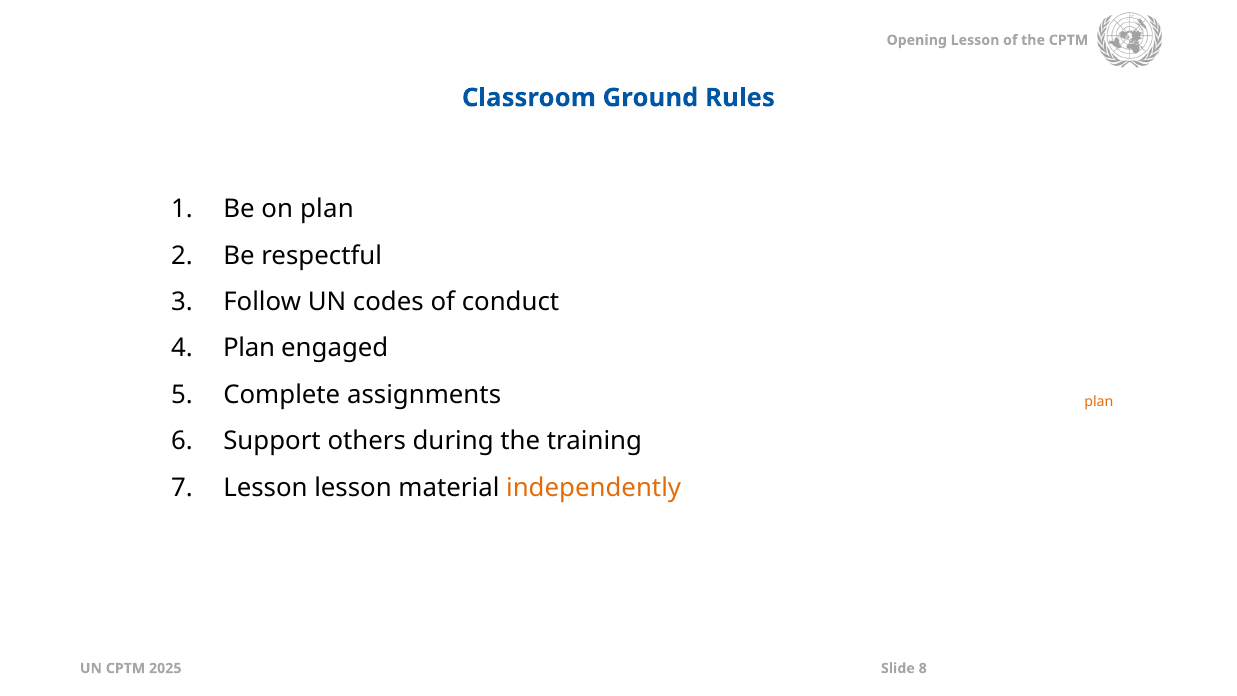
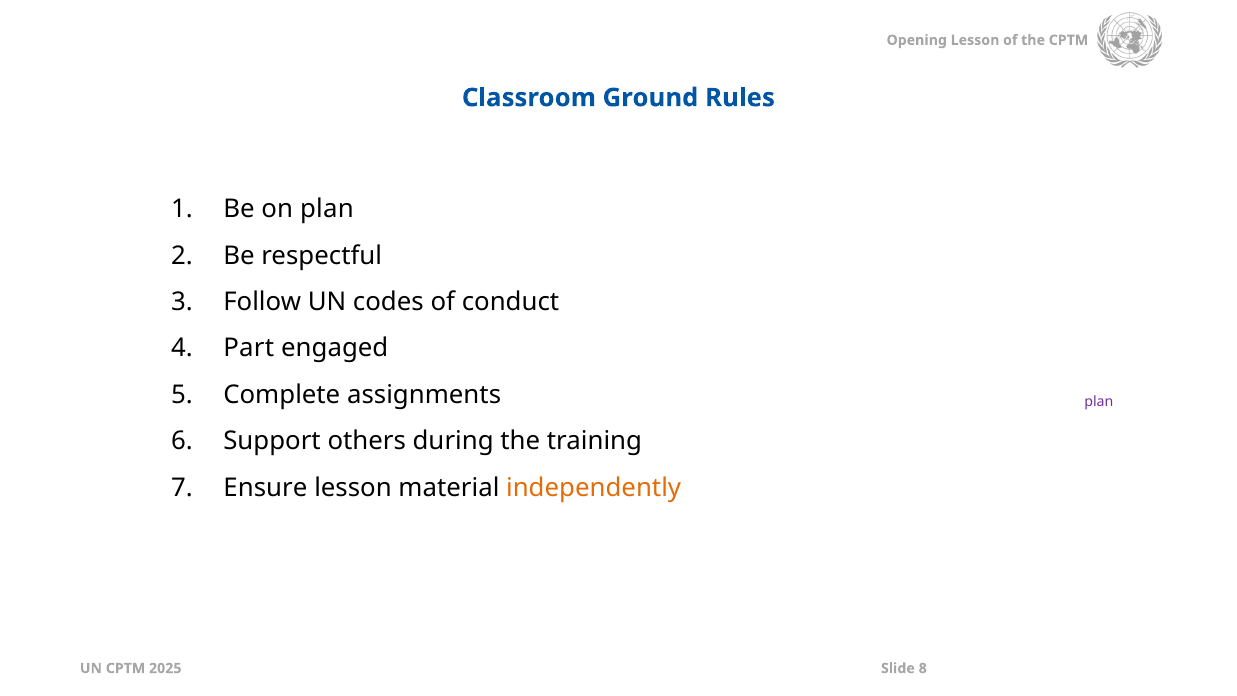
Plan: Plan -> Part (249, 348)
plan colour: orange -> purple (1099, 401)
Lesson: Lesson -> Ensure (265, 488)
